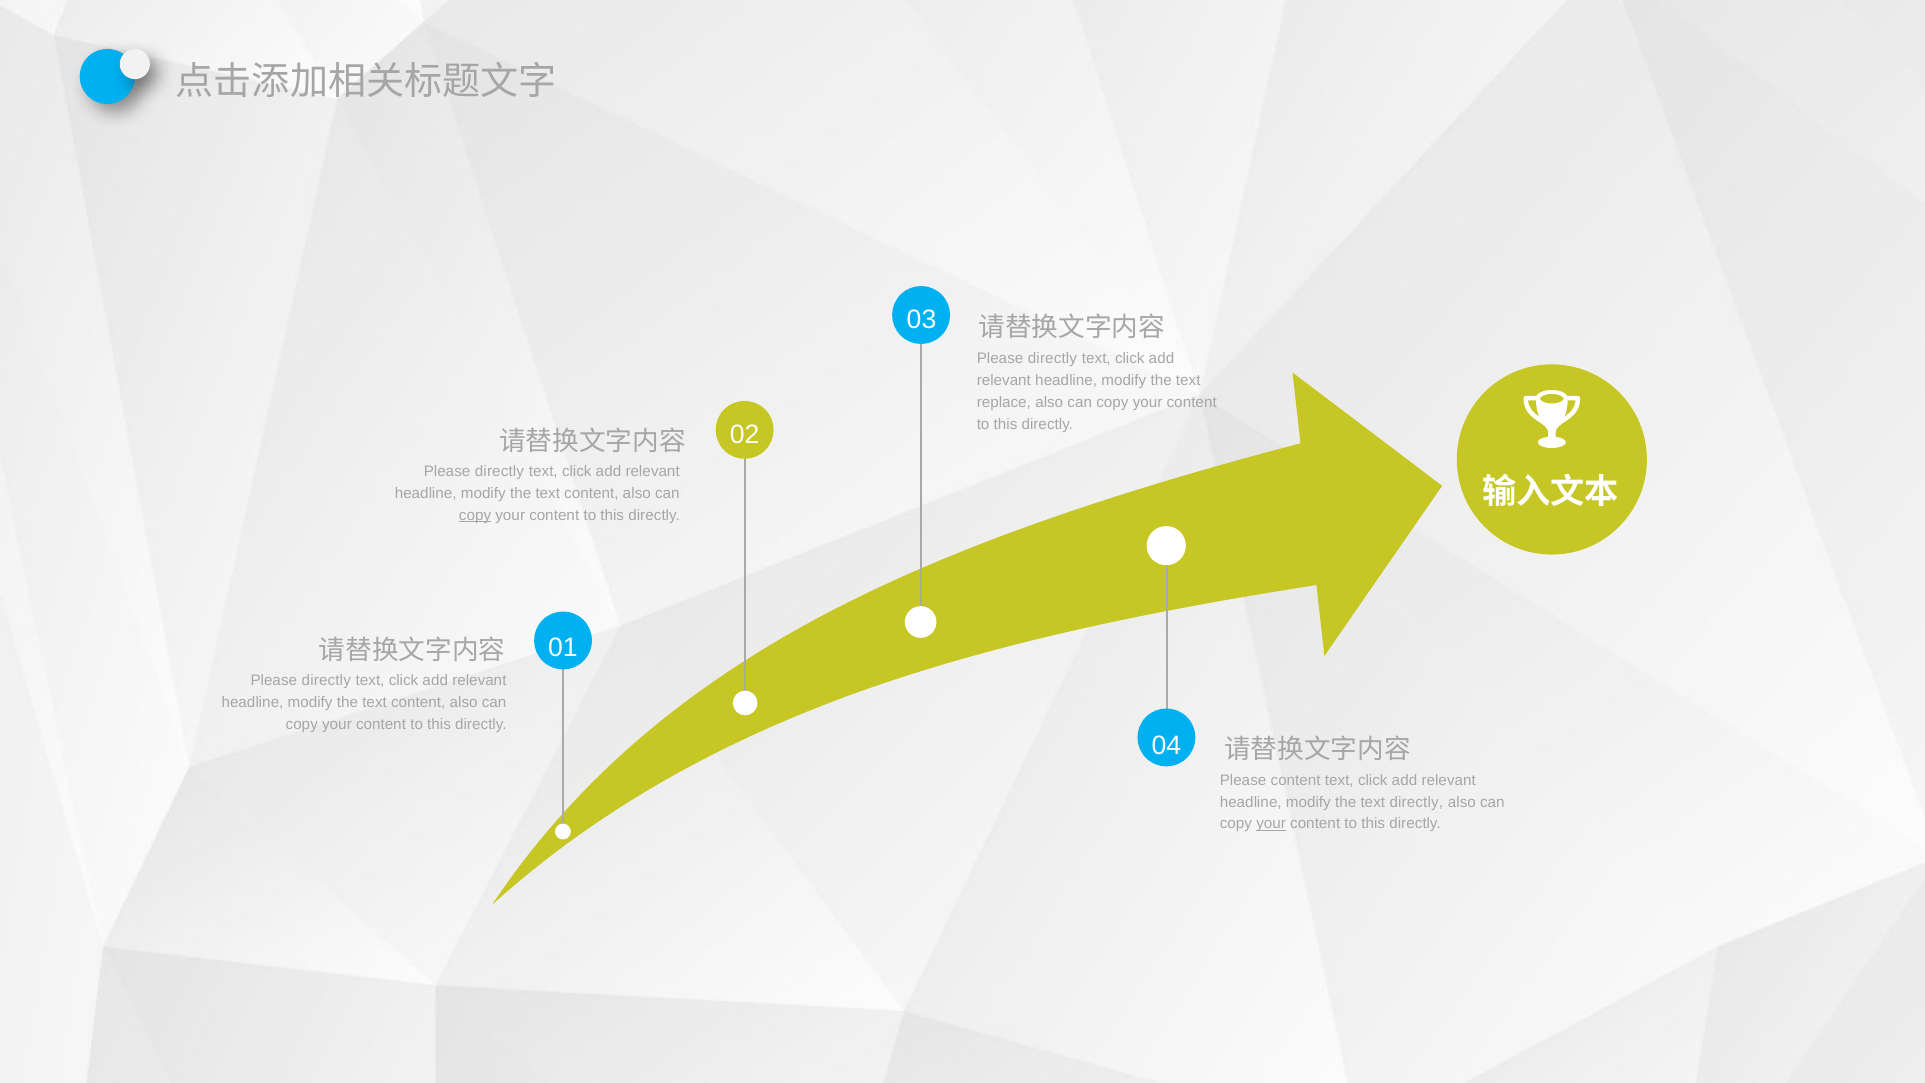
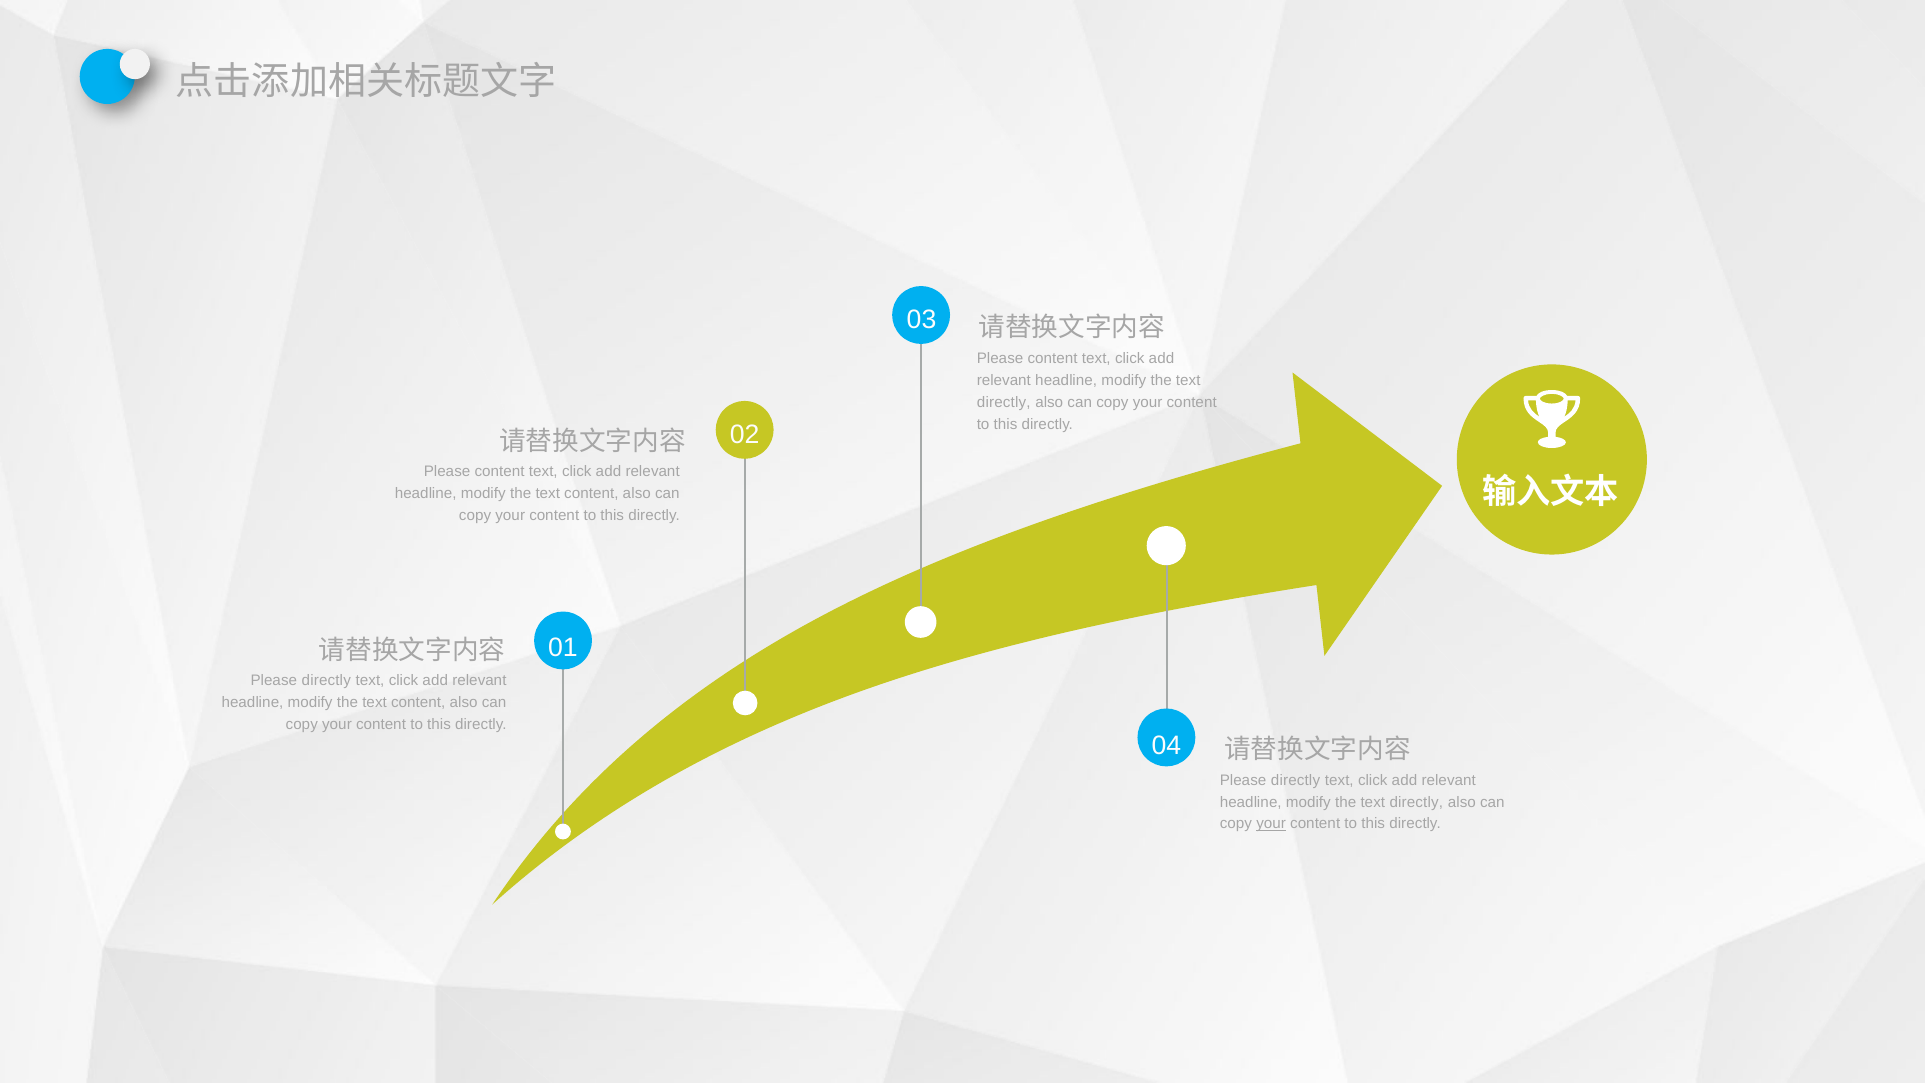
directly: directly -> content (1053, 359)
replace: replace -> directly (1004, 402)
directly: directly -> content (500, 472)
copy underline: present -> none (475, 515)
content: content -> directly (1296, 780)
